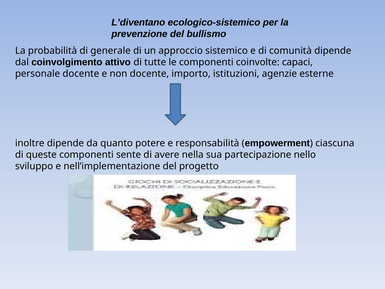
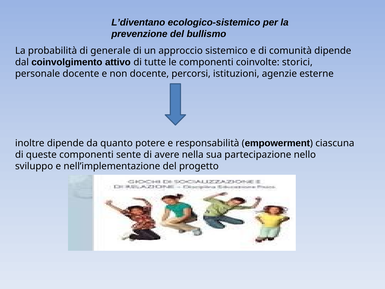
capaci: capaci -> storici (297, 62)
importo: importo -> percorsi (191, 74)
